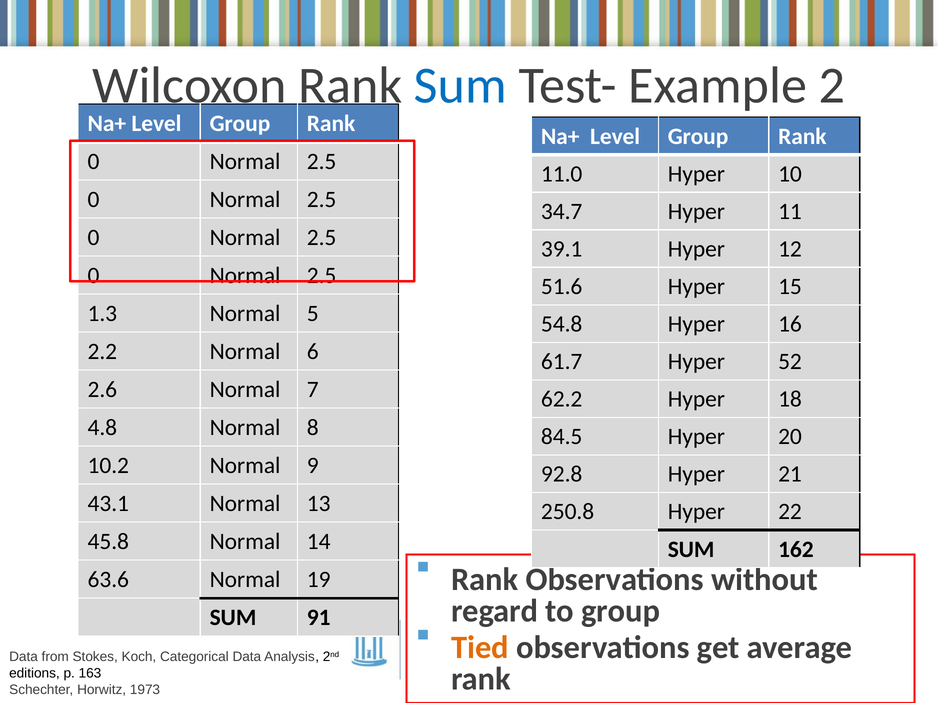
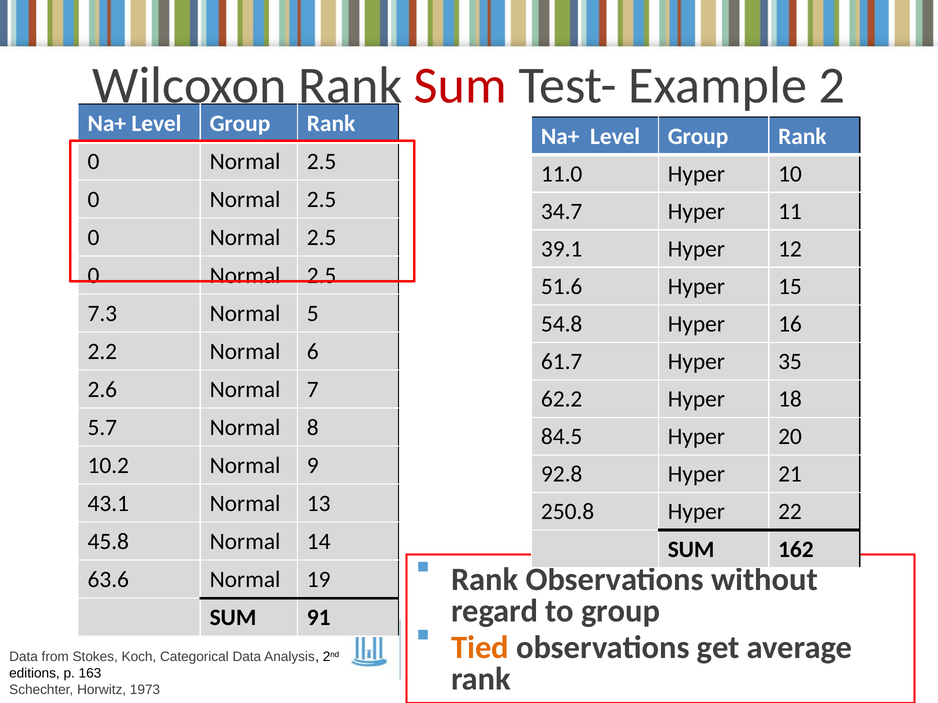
Sum colour: blue -> red (460, 86)
1.3: 1.3 -> 7.3 (102, 314)
52: 52 -> 35 (790, 362)
4.8: 4.8 -> 5.7 (102, 428)
